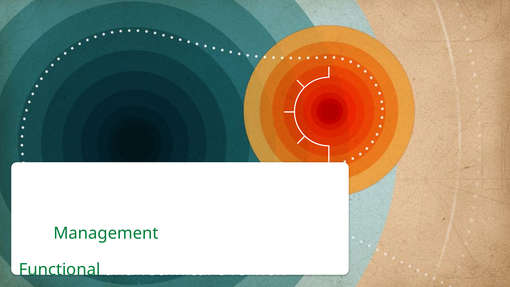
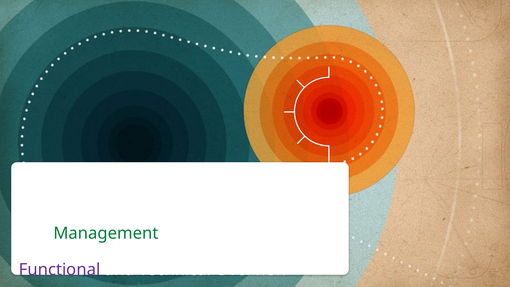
Functional colour: green -> purple (60, 269)
